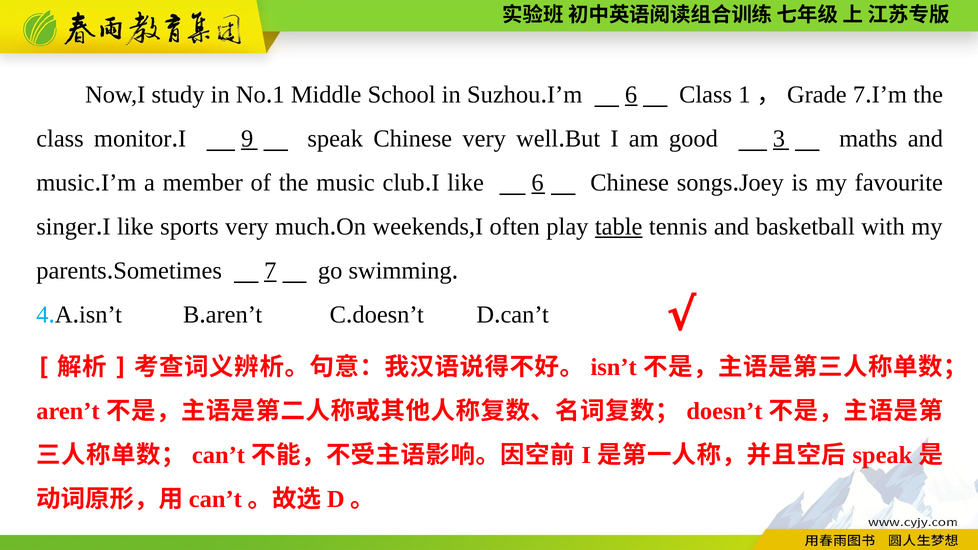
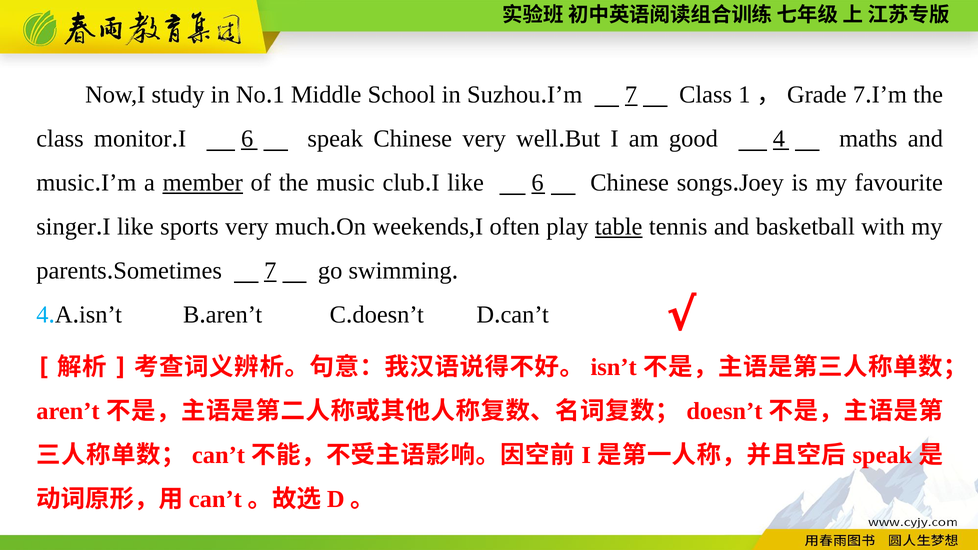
6: 6 -> 7 (631, 95)
I 9: 9 -> 6 (247, 139)
good 3: 3 -> 4 (779, 139)
member underline: none -> present (203, 183)
